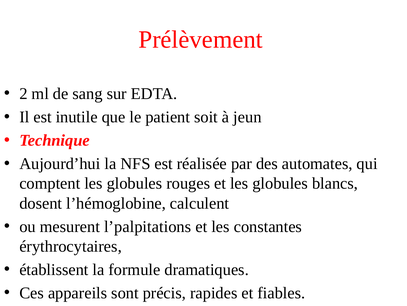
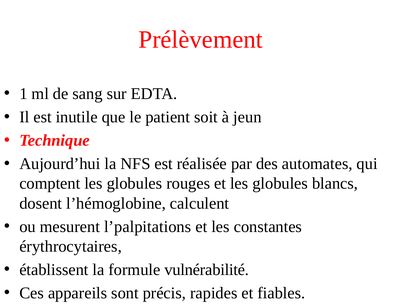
2: 2 -> 1 (23, 94)
dramatiques: dramatiques -> vulnérabilité (207, 269)
